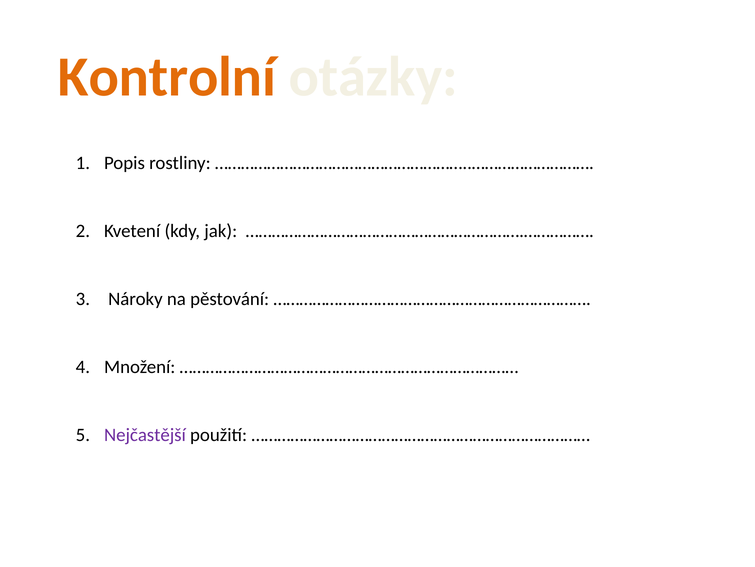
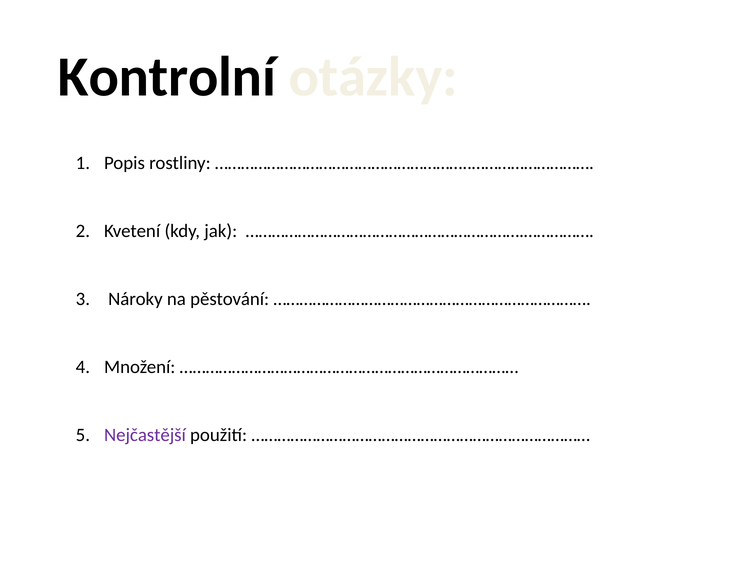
Kontrolní colour: orange -> black (167, 77)
